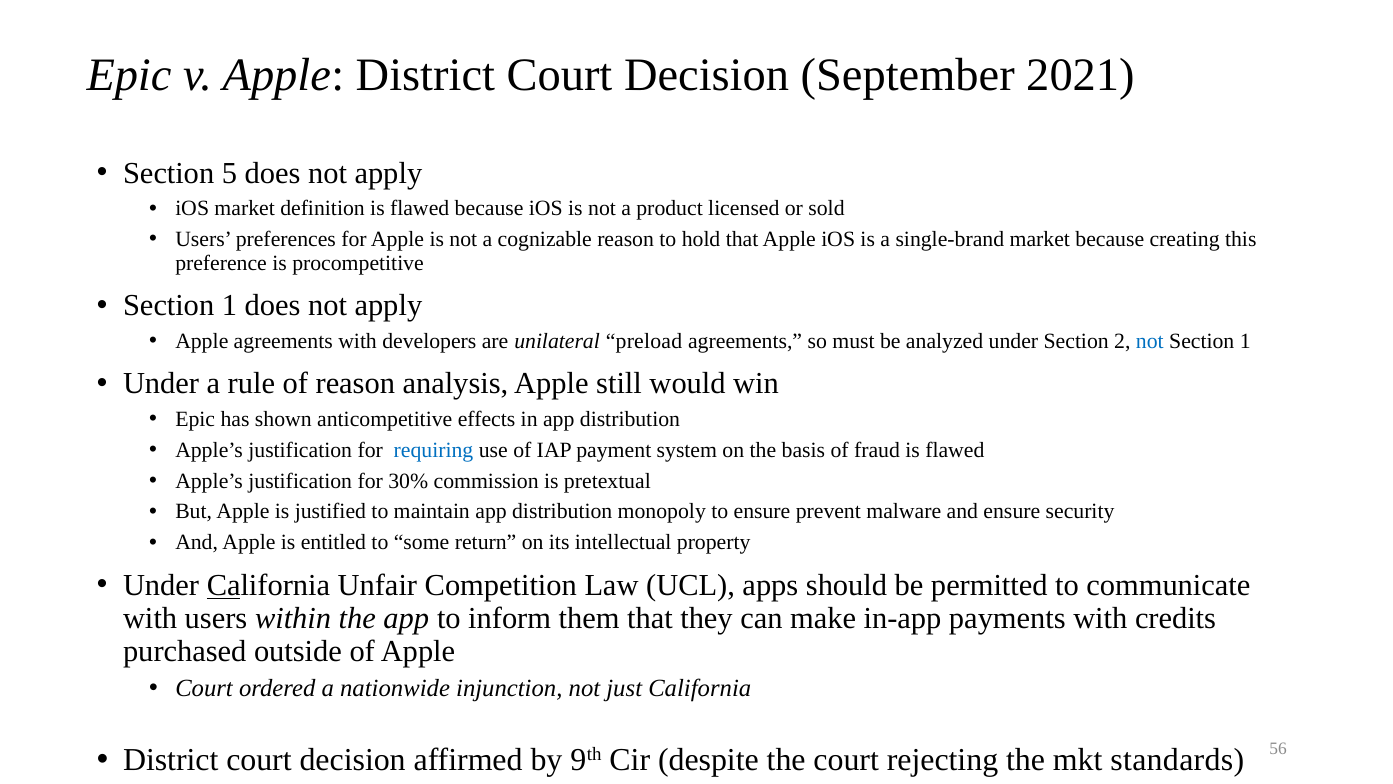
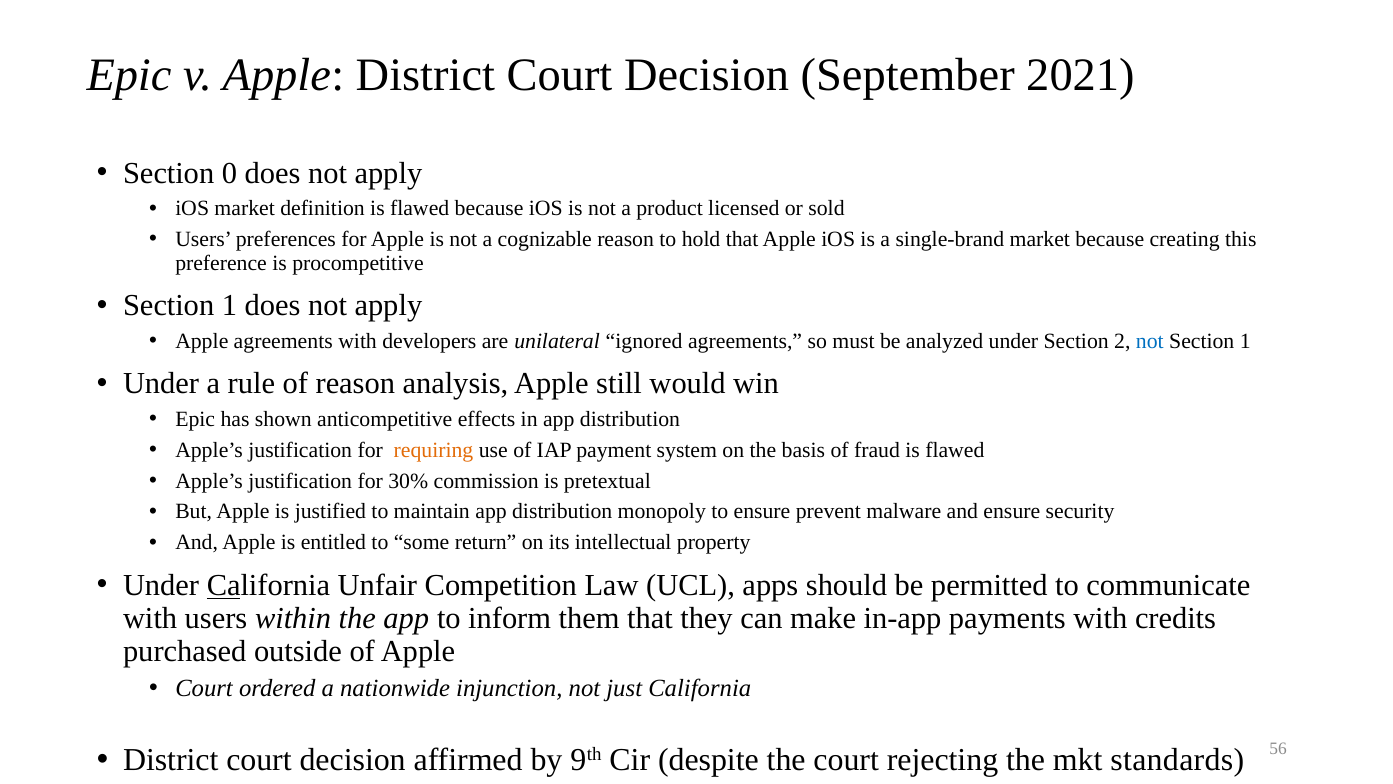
5: 5 -> 0 (229, 173)
preload: preload -> ignored (644, 341)
requiring colour: blue -> orange (434, 450)
